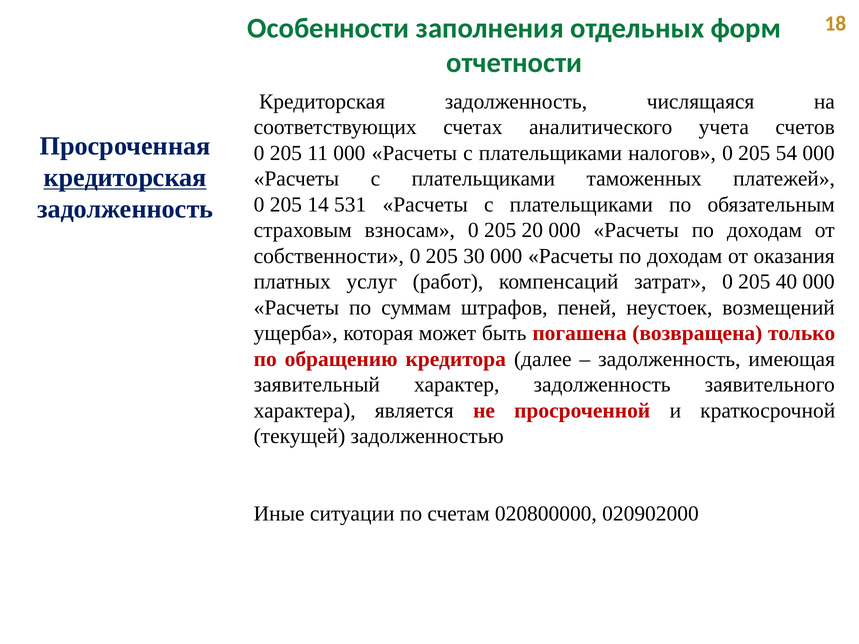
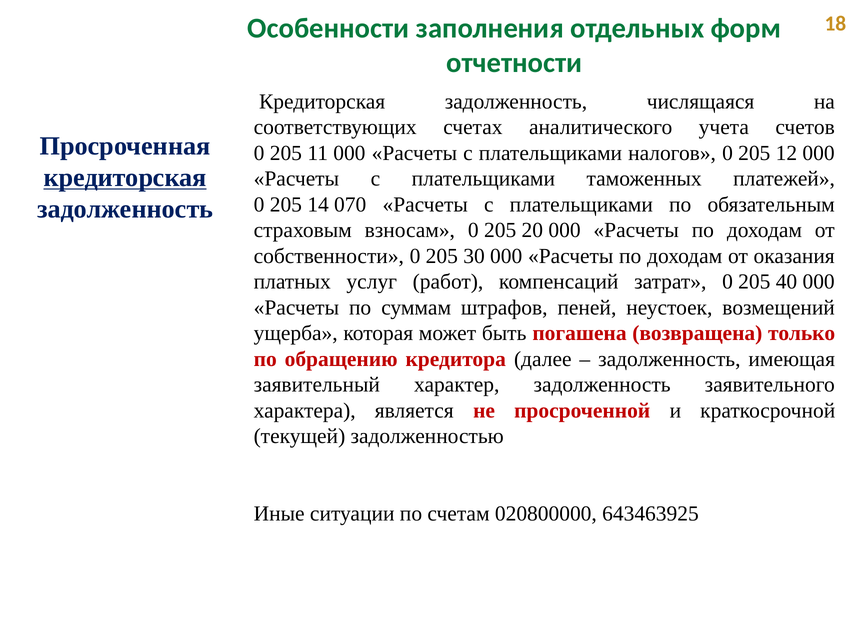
54: 54 -> 12 (786, 153)
531: 531 -> 070 (350, 205)
020902000: 020902000 -> 643463925 (650, 514)
